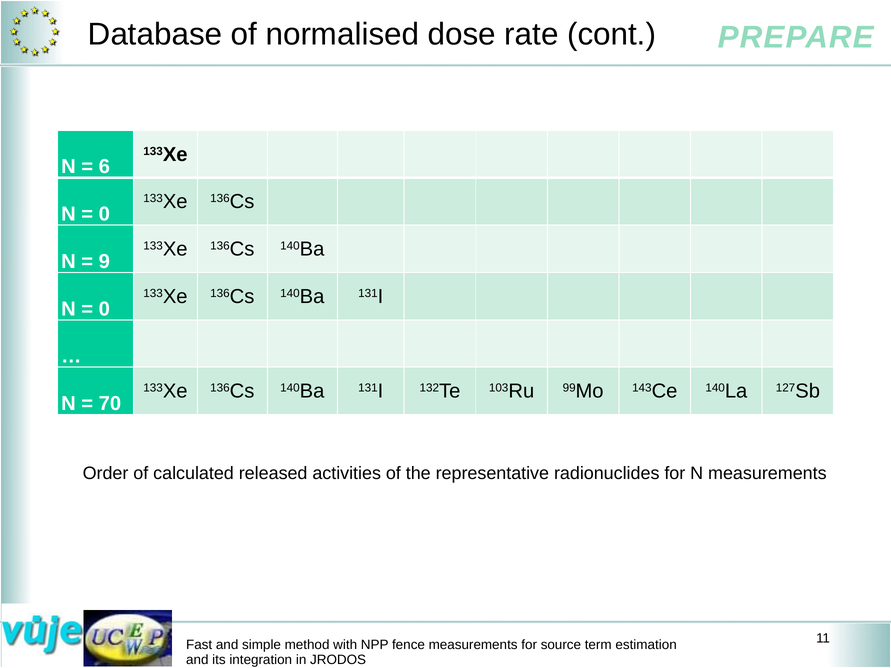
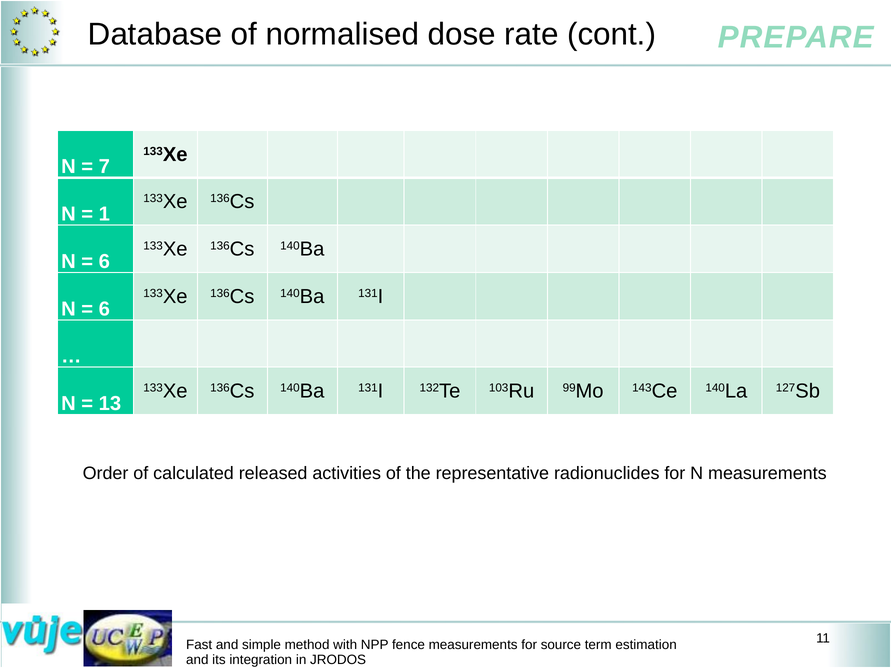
6: 6 -> 7 (104, 167)
0: 0 -> 1 (104, 214)
9: 9 -> 6 (104, 262)
0: 0 -> 6 (104, 309)
70: 70 -> 13 (110, 404)
